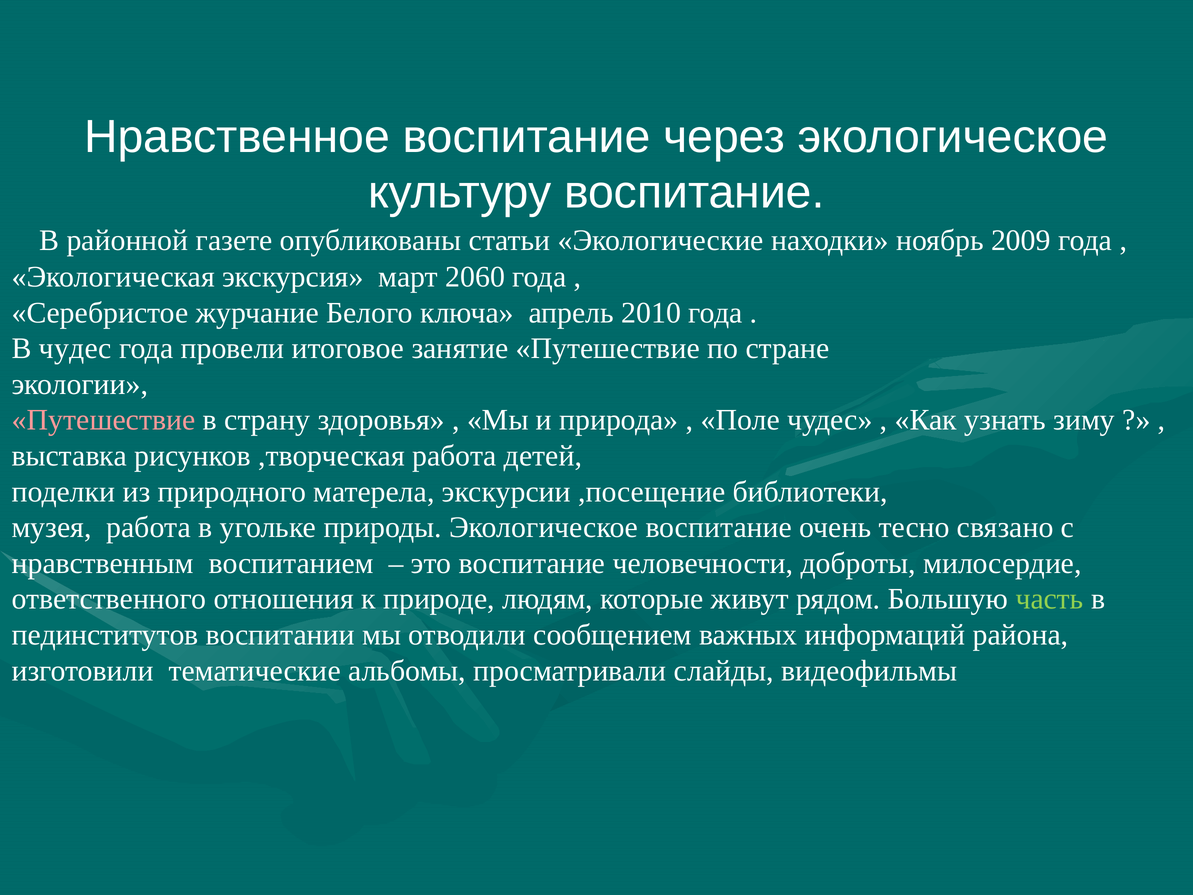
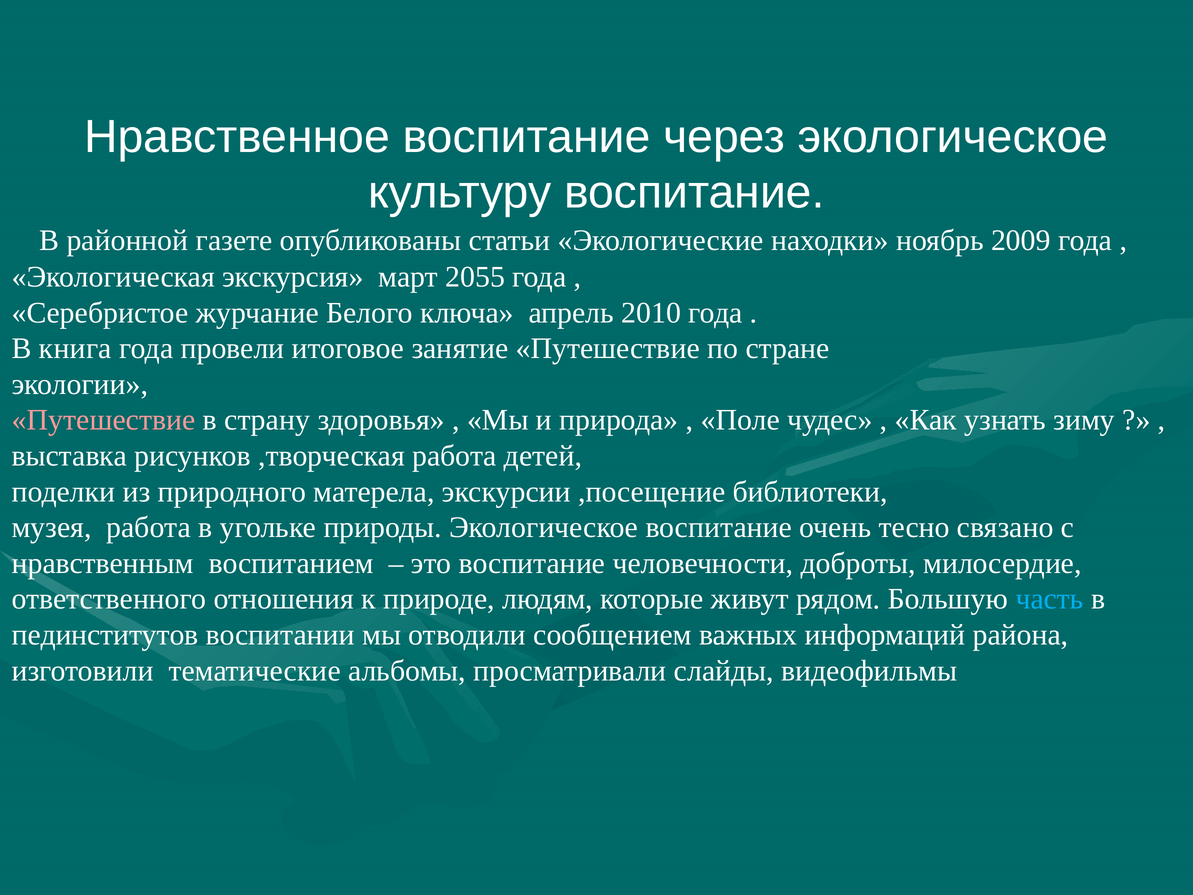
2060: 2060 -> 2055 (475, 277)
В чудес: чудес -> книга (75, 348)
часть colour: light green -> light blue (1050, 599)
